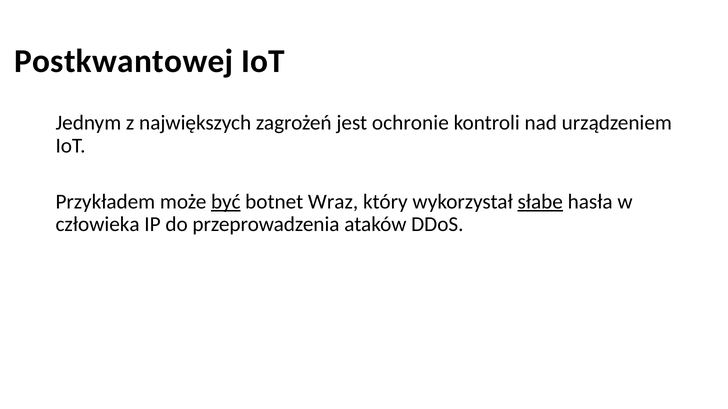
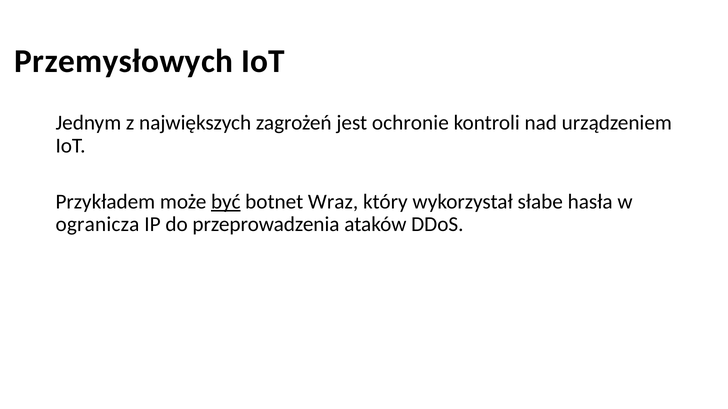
Postkwantowej: Postkwantowej -> Przemysłowych (124, 61)
słabe underline: present -> none (540, 202)
człowieka: człowieka -> ogranicza (97, 225)
